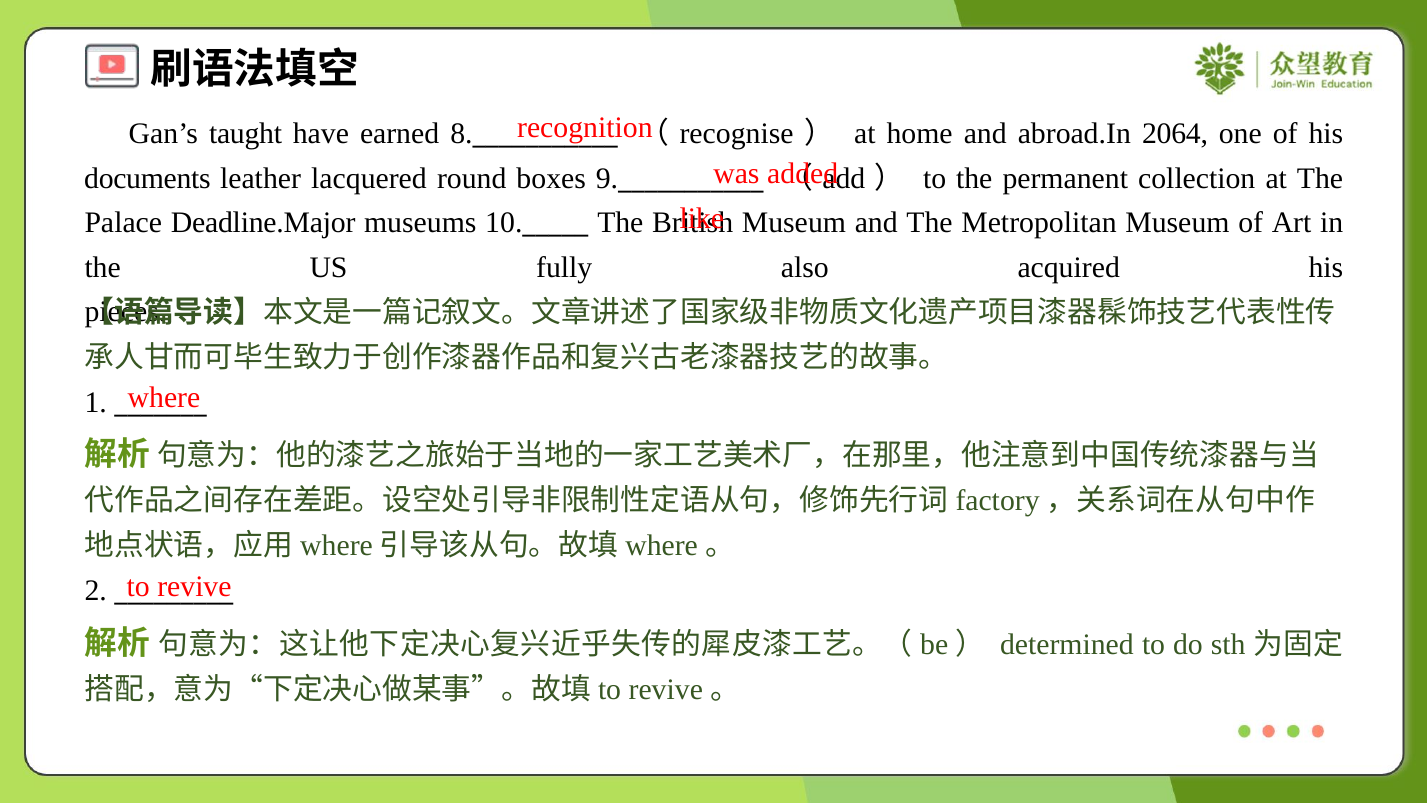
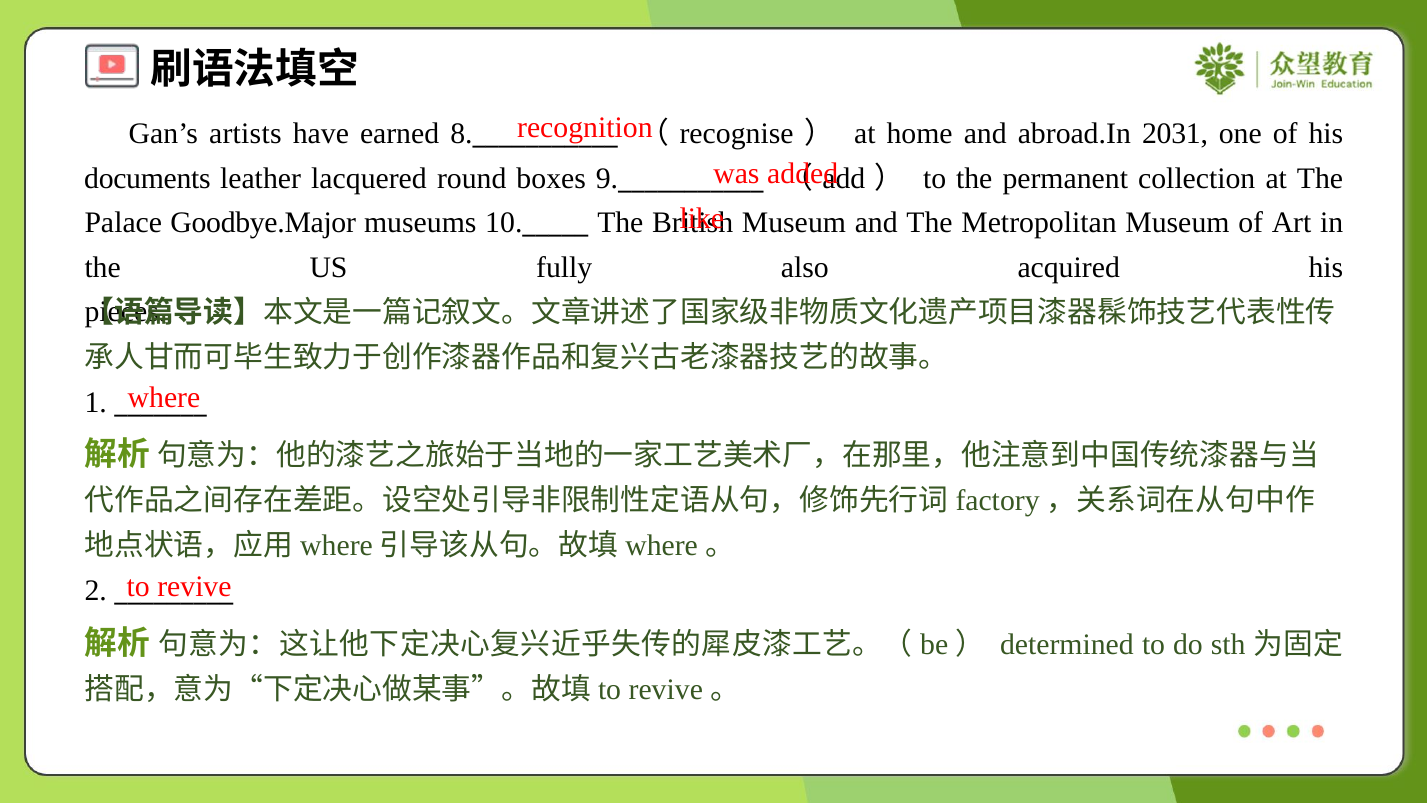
taught: taught -> artists (245, 134)
2064: 2064 -> 2031 (1175, 134)
Deadline.Major: Deadline.Major -> Goodbye.Major (263, 223)
